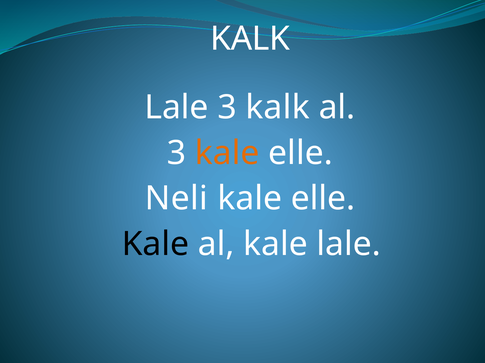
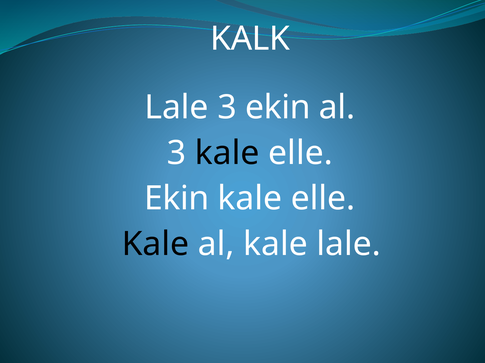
3 kalk: kalk -> ekin (278, 108)
kale colour: orange -> black (227, 153)
Neli: Neli -> Ekin (177, 199)
